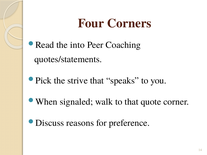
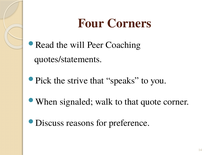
into: into -> will (77, 45)
